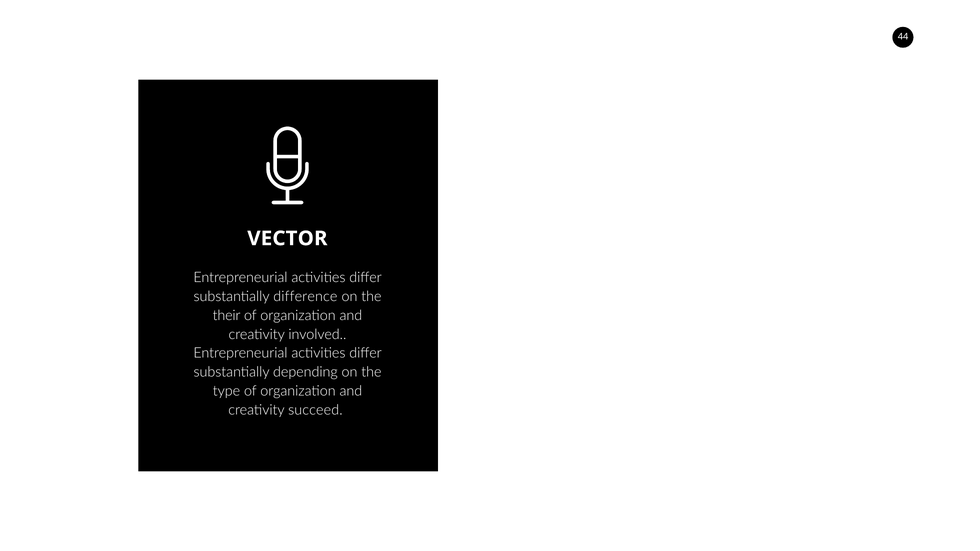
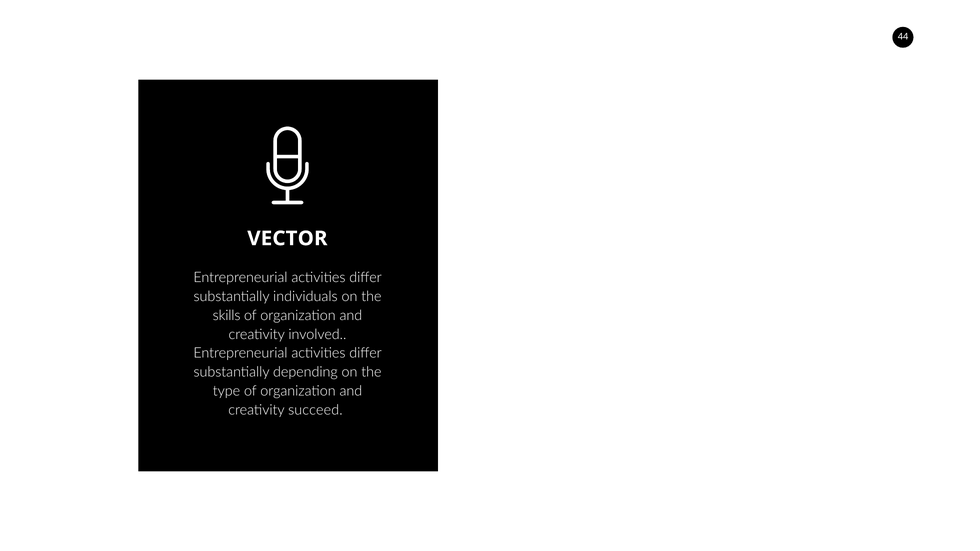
difference: difference -> individuals (305, 297)
their: their -> skills (227, 316)
